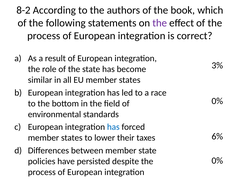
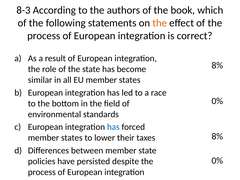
8-2: 8-2 -> 8-3 (24, 10)
the colour: purple -> orange (160, 23)
3%: 3% -> 8% (217, 65)
6%: 6% -> 8% (217, 136)
